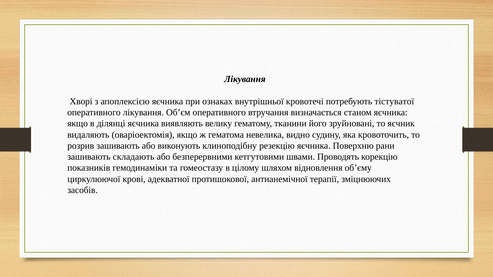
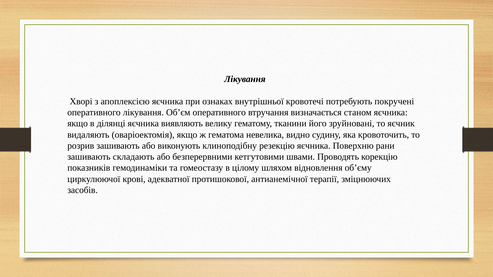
тістуватої: тістуватої -> покручені (394, 102)
